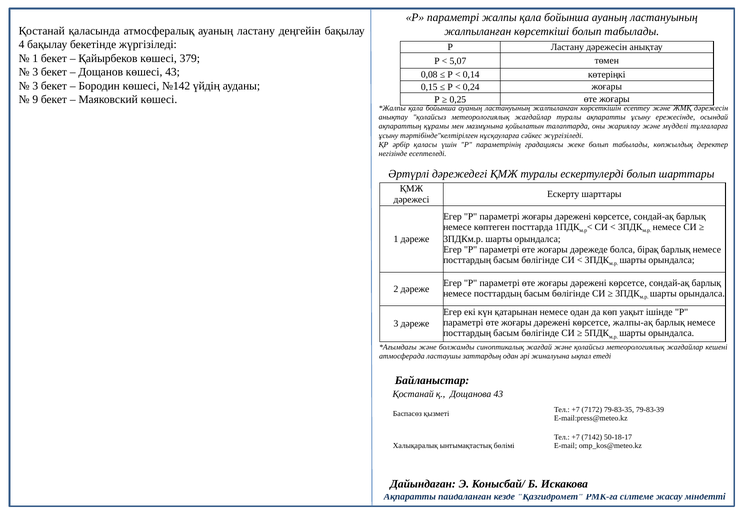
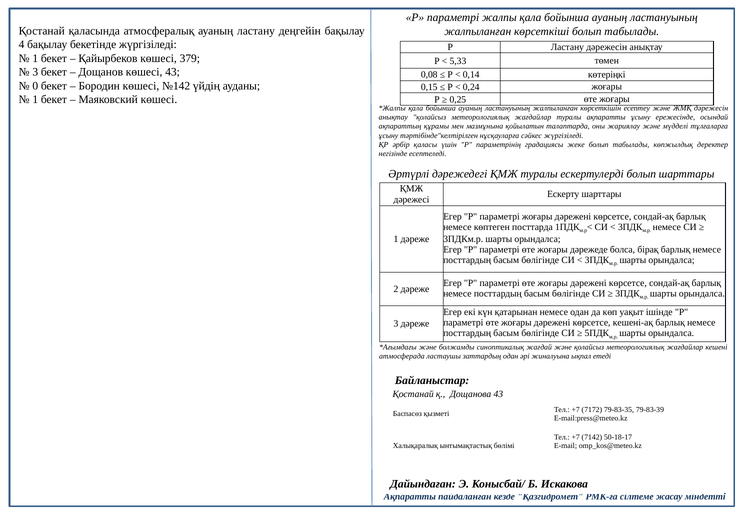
5,07: 5,07 -> 5,33 (458, 61)
3: 3 -> 0 (35, 86)
9: 9 -> 1 (35, 100)
жалпы-ақ: жалпы-ақ -> кешені-ақ (633, 323)
